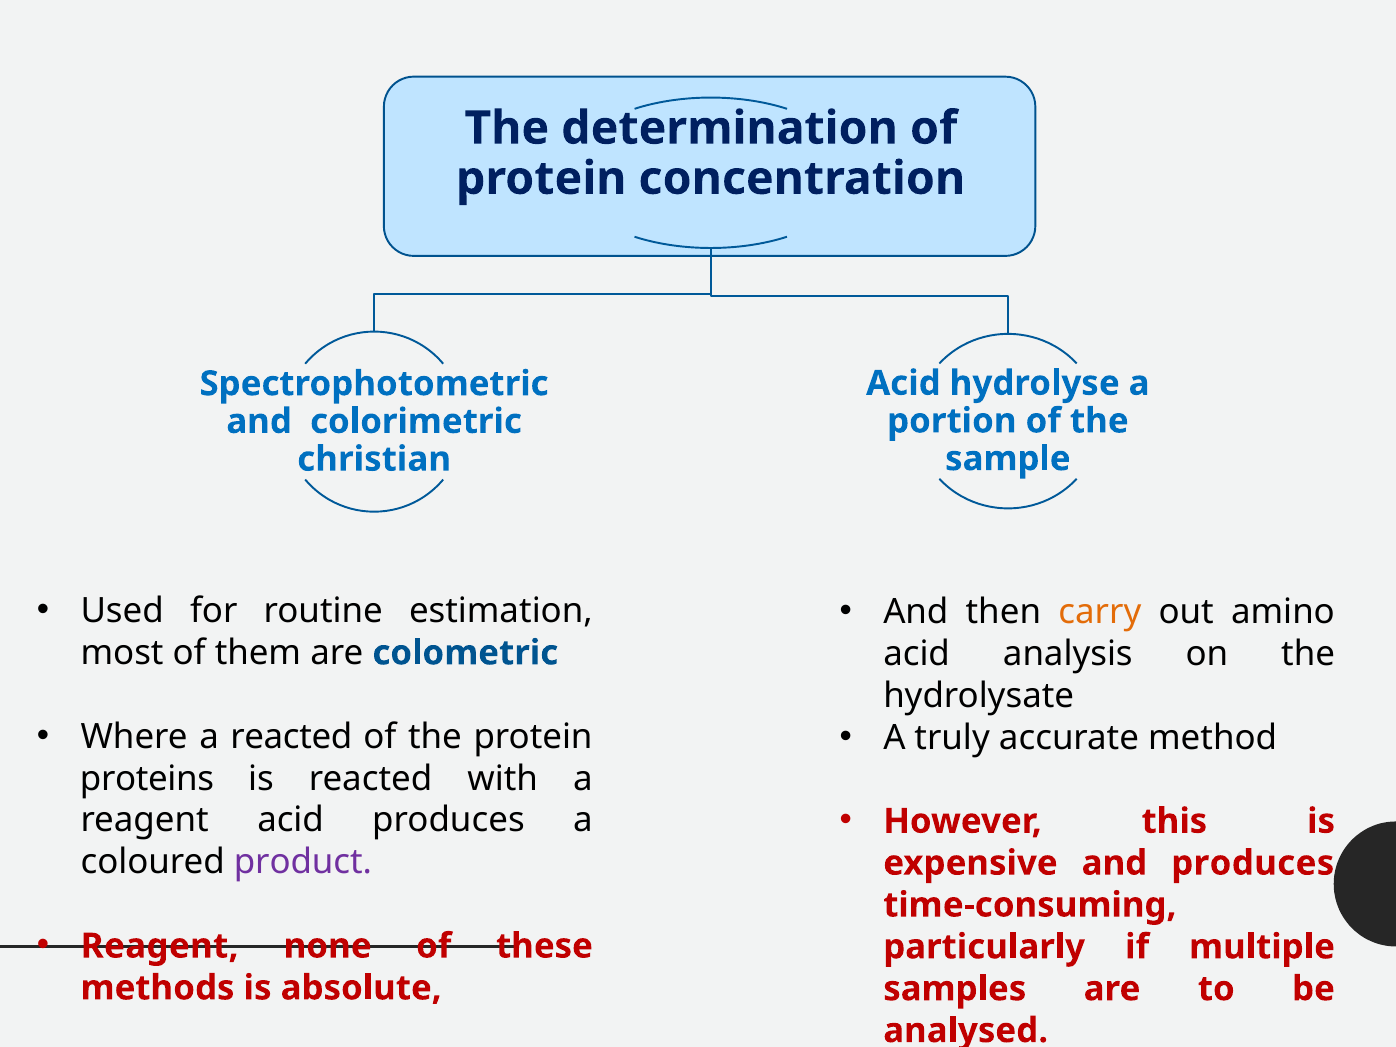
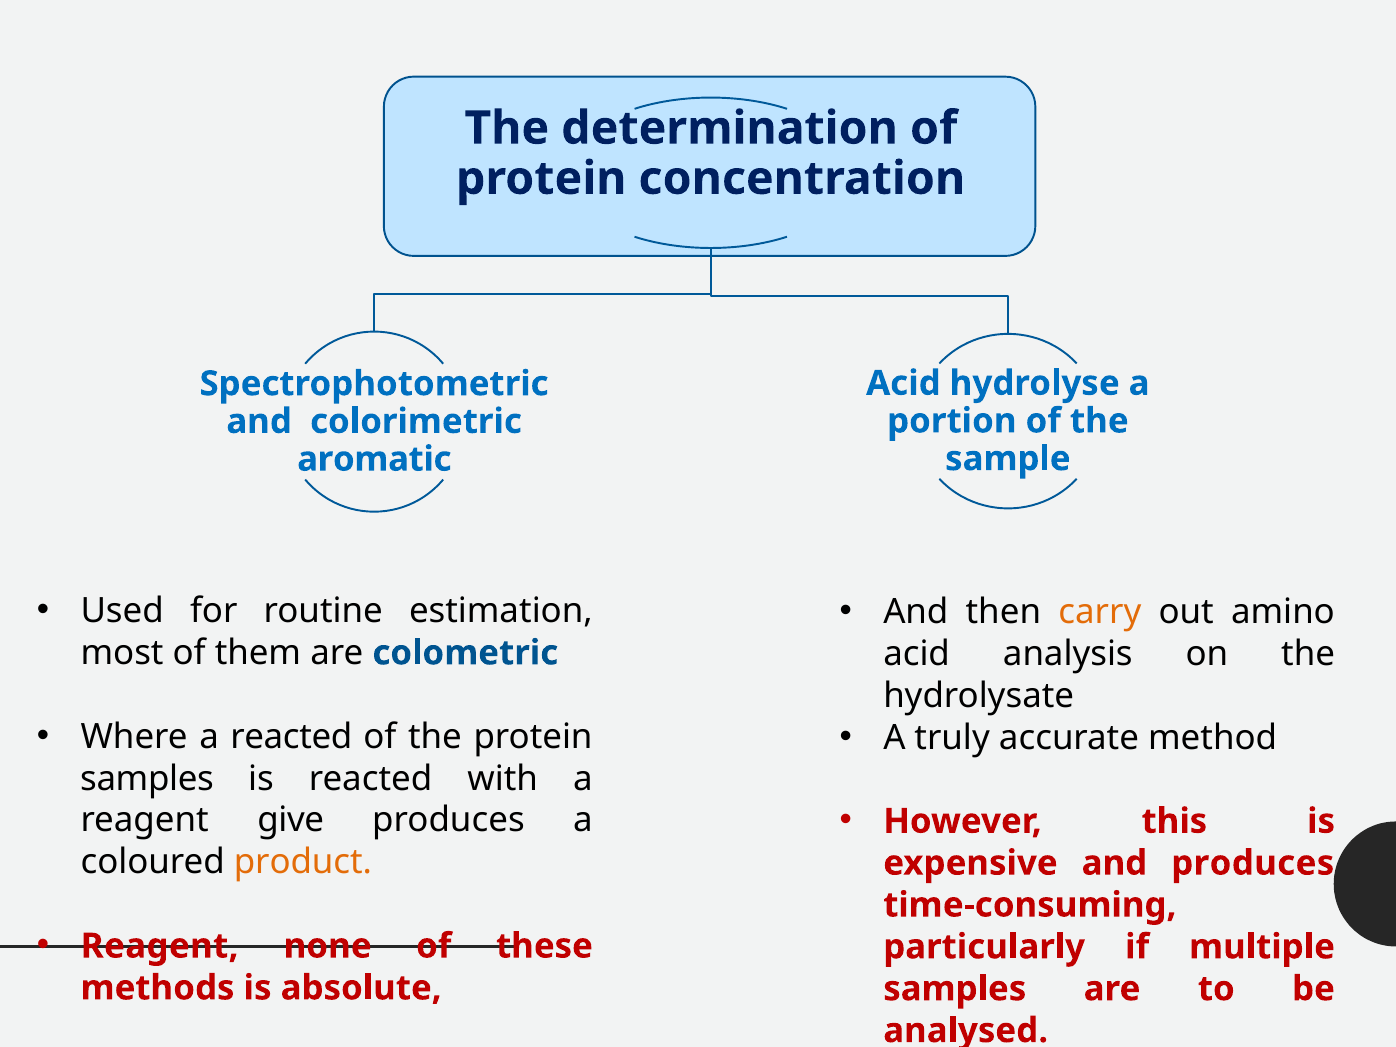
christian: christian -> aromatic (374, 459)
proteins: proteins -> samples (147, 779)
reagent acid: acid -> give (291, 820)
product colour: purple -> orange (303, 862)
